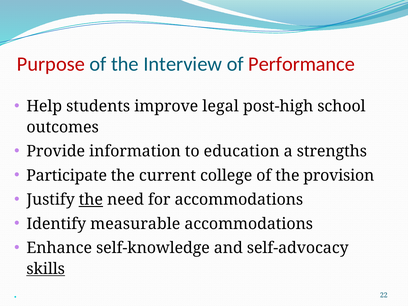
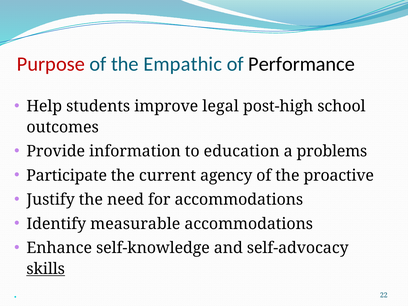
Interview: Interview -> Empathic (183, 64)
Performance colour: red -> black (302, 64)
strengths: strengths -> problems (332, 151)
college: college -> agency (226, 176)
provision: provision -> proactive (339, 176)
the underline: present -> none (91, 200)
